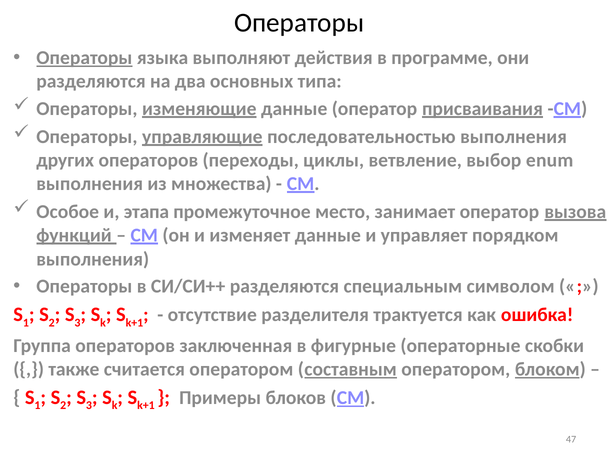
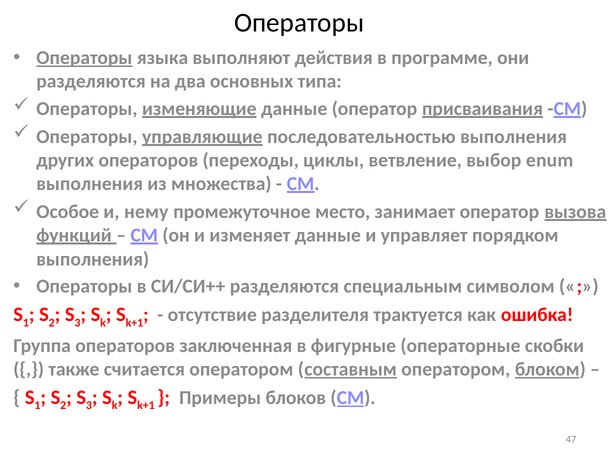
этапа: этапа -> нему (146, 211)
